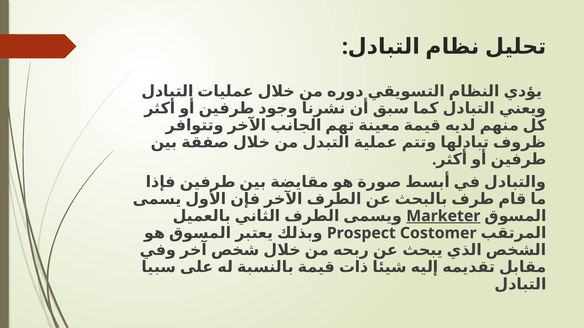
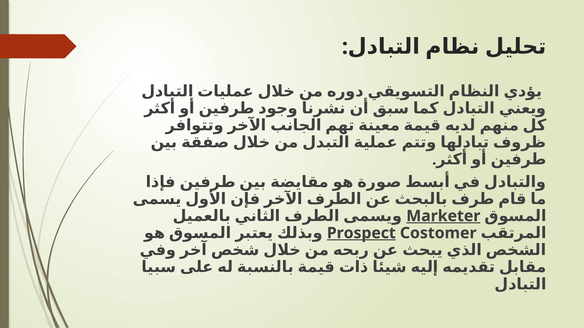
Prospect underline: none -> present (361, 233)
